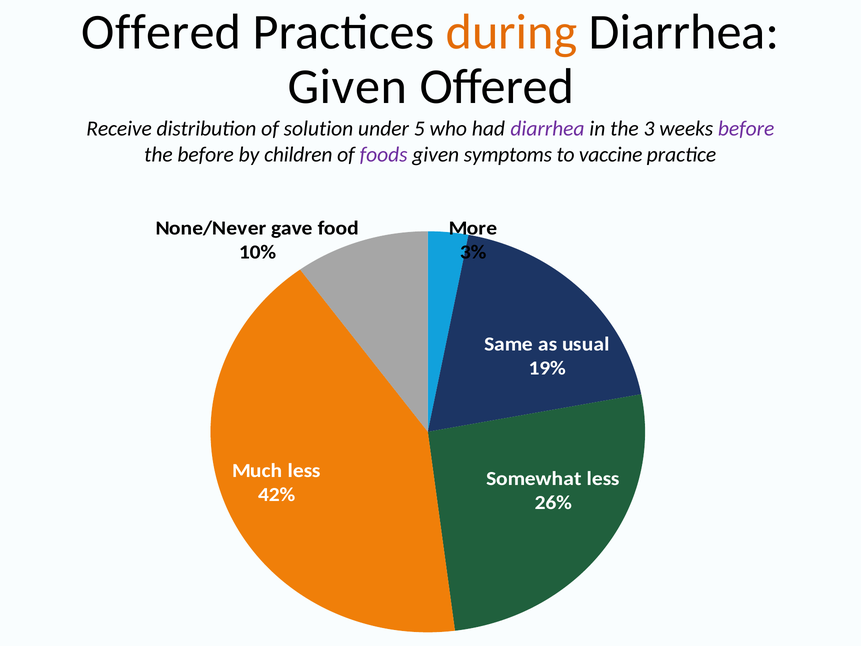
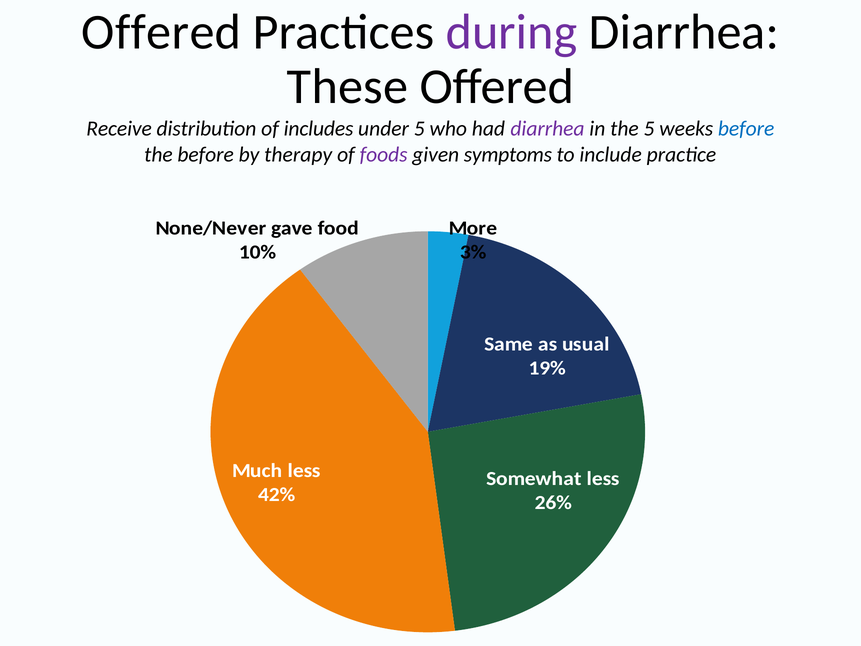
during colour: orange -> purple (512, 32)
Given: Given -> These (347, 87)
solution: solution -> includes (319, 129)
the 3: 3 -> 5 (649, 129)
before colour: purple -> blue (746, 129)
children: children -> therapy (298, 155)
vaccine: vaccine -> include (611, 155)
